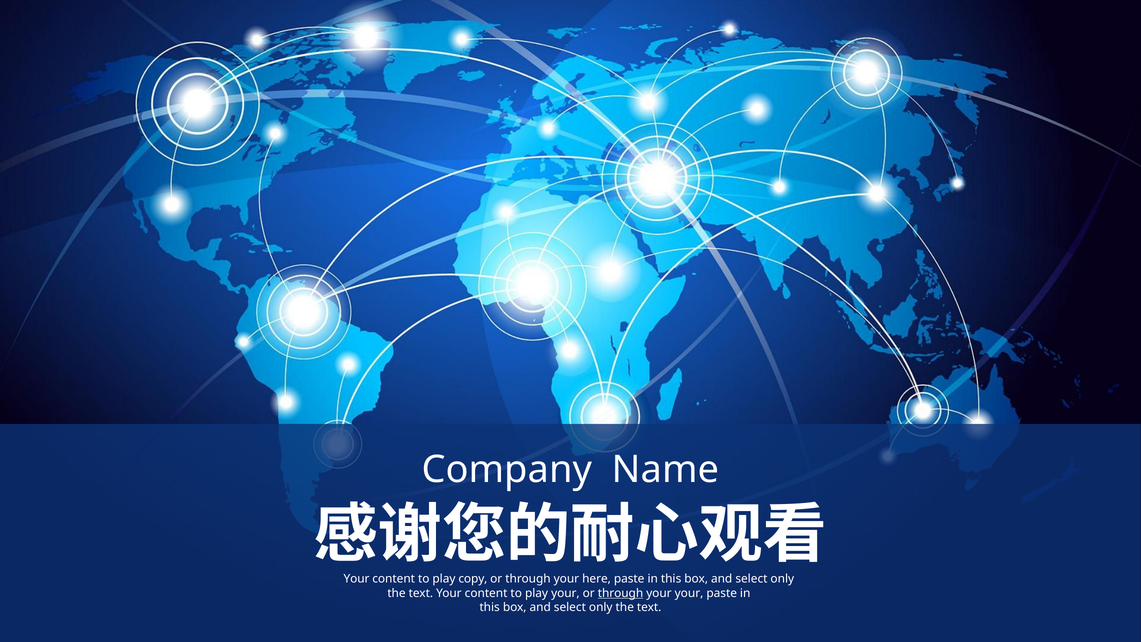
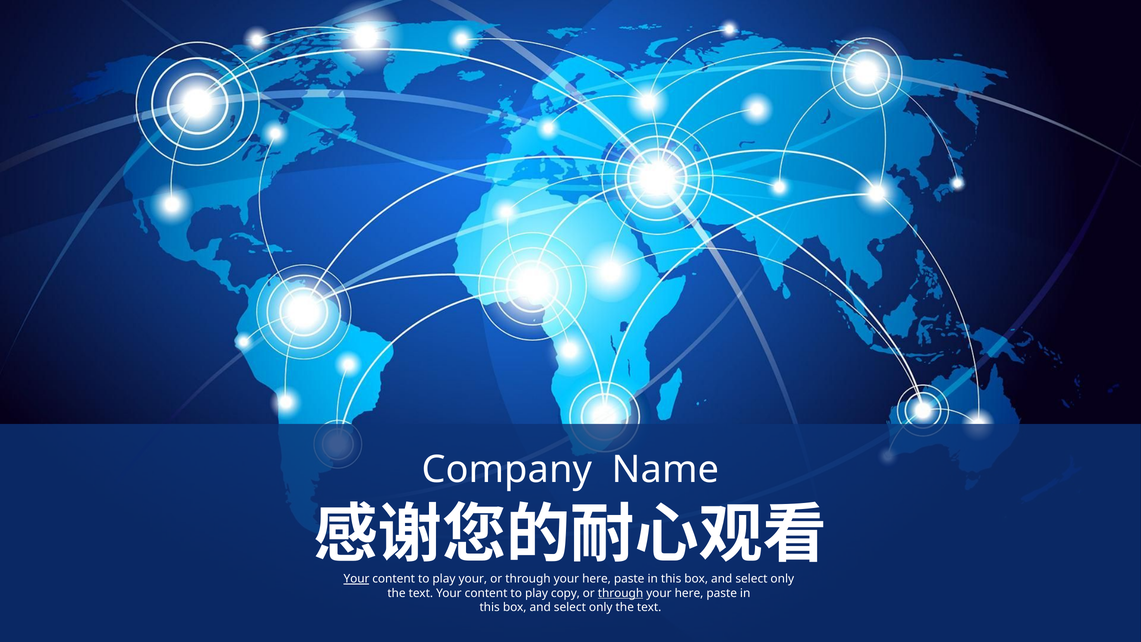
Your underline: none -> present (357, 579)
play copy: copy -> your (473, 579)
play your: your -> copy (565, 593)
your: your -> here (689, 593)
